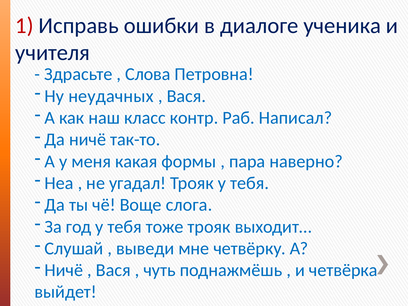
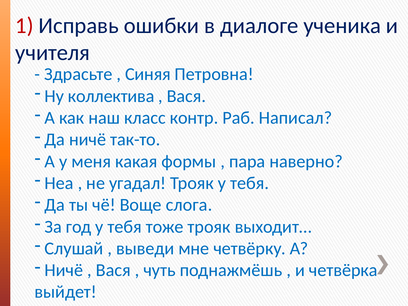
Слова: Слова -> Синяя (148, 74)
неудачных: неудачных -> коллектива (111, 96)
